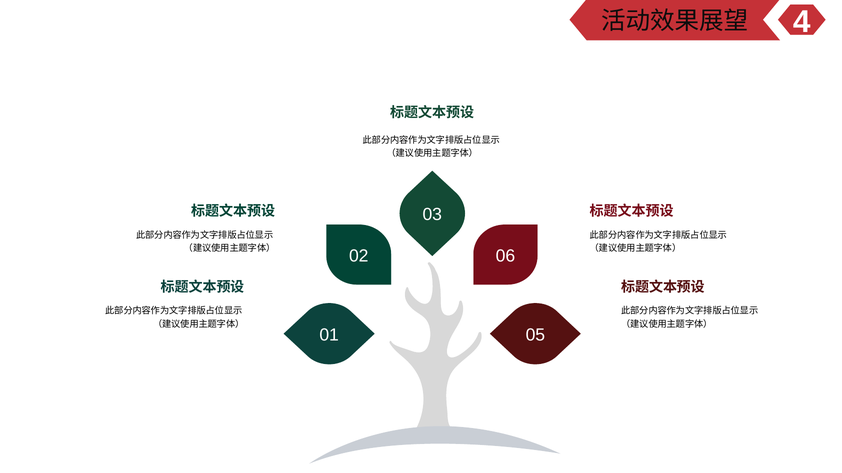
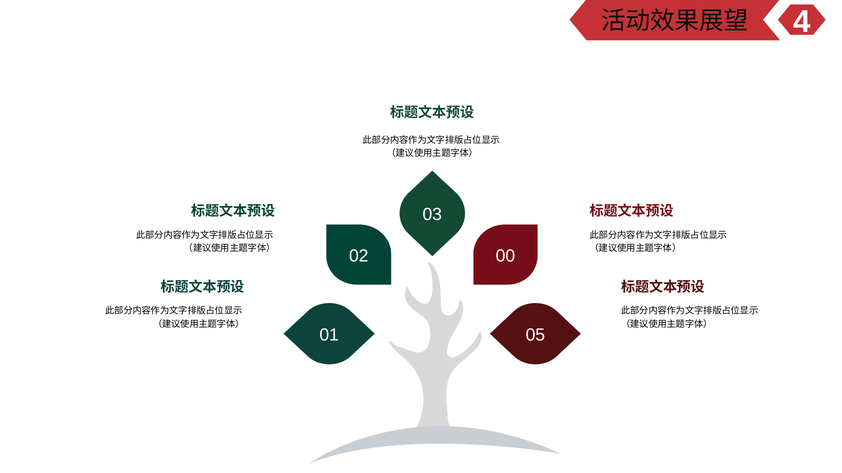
06: 06 -> 00 (505, 256)
